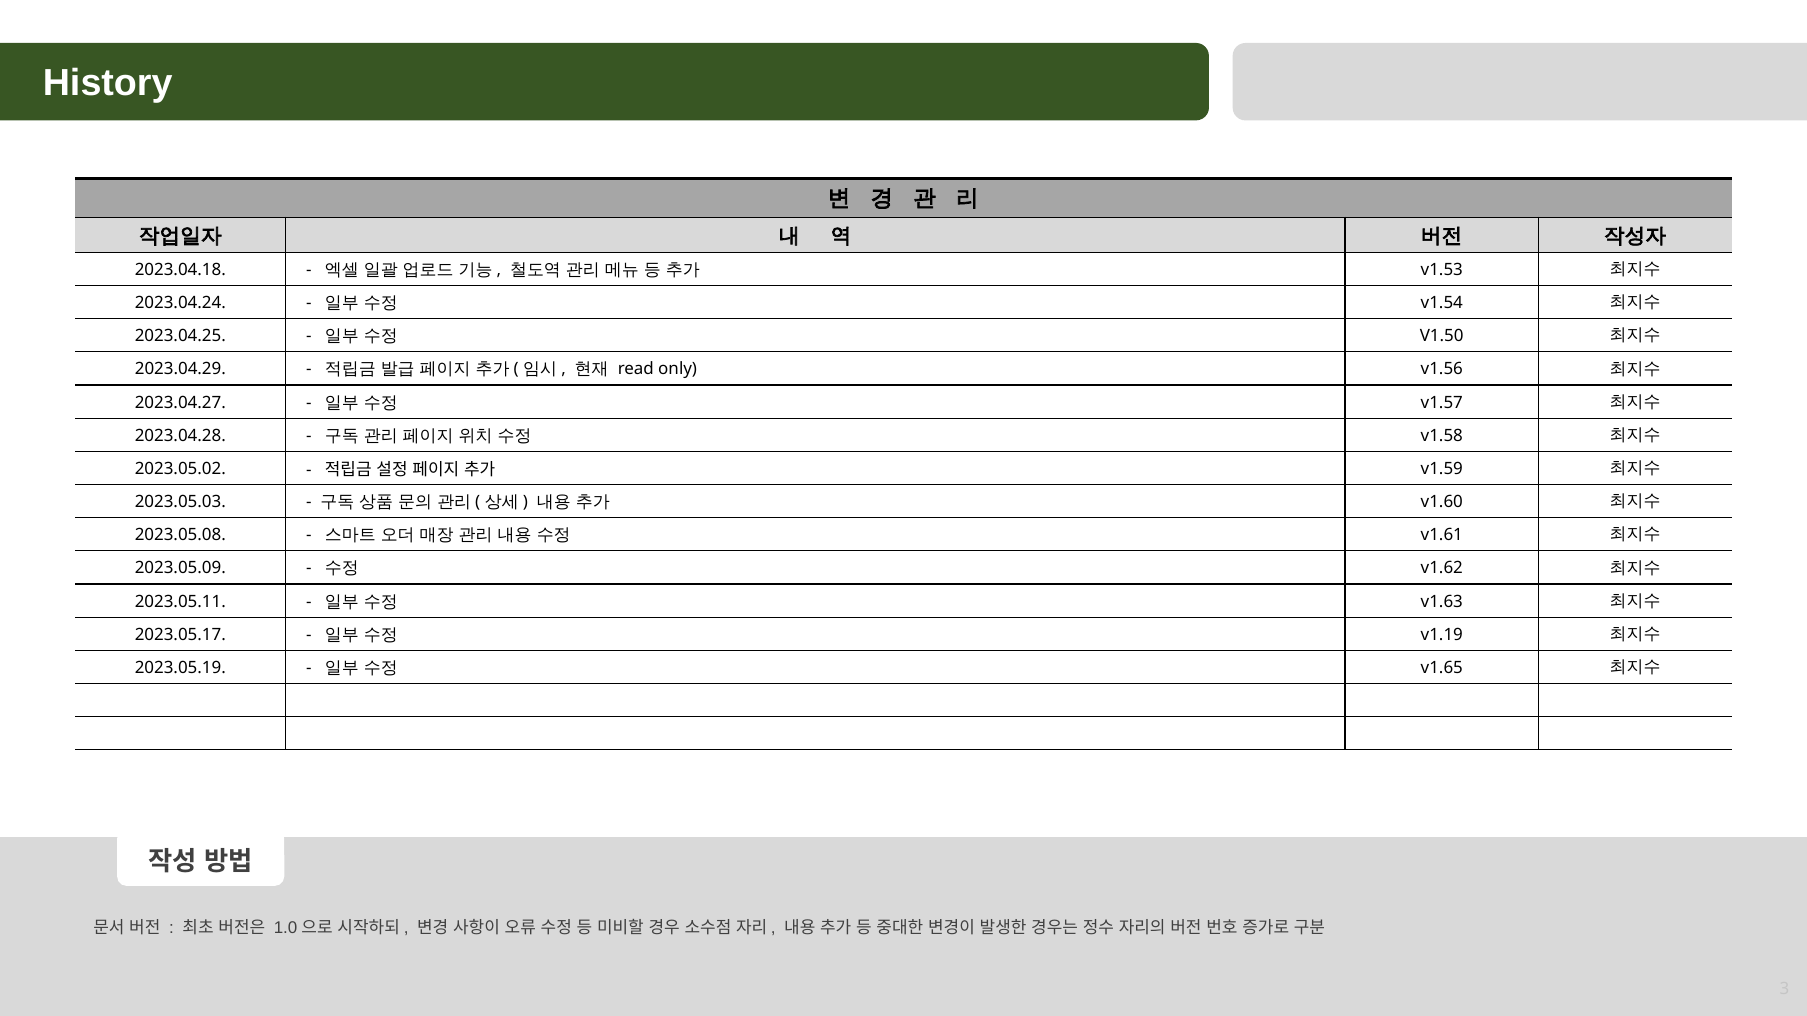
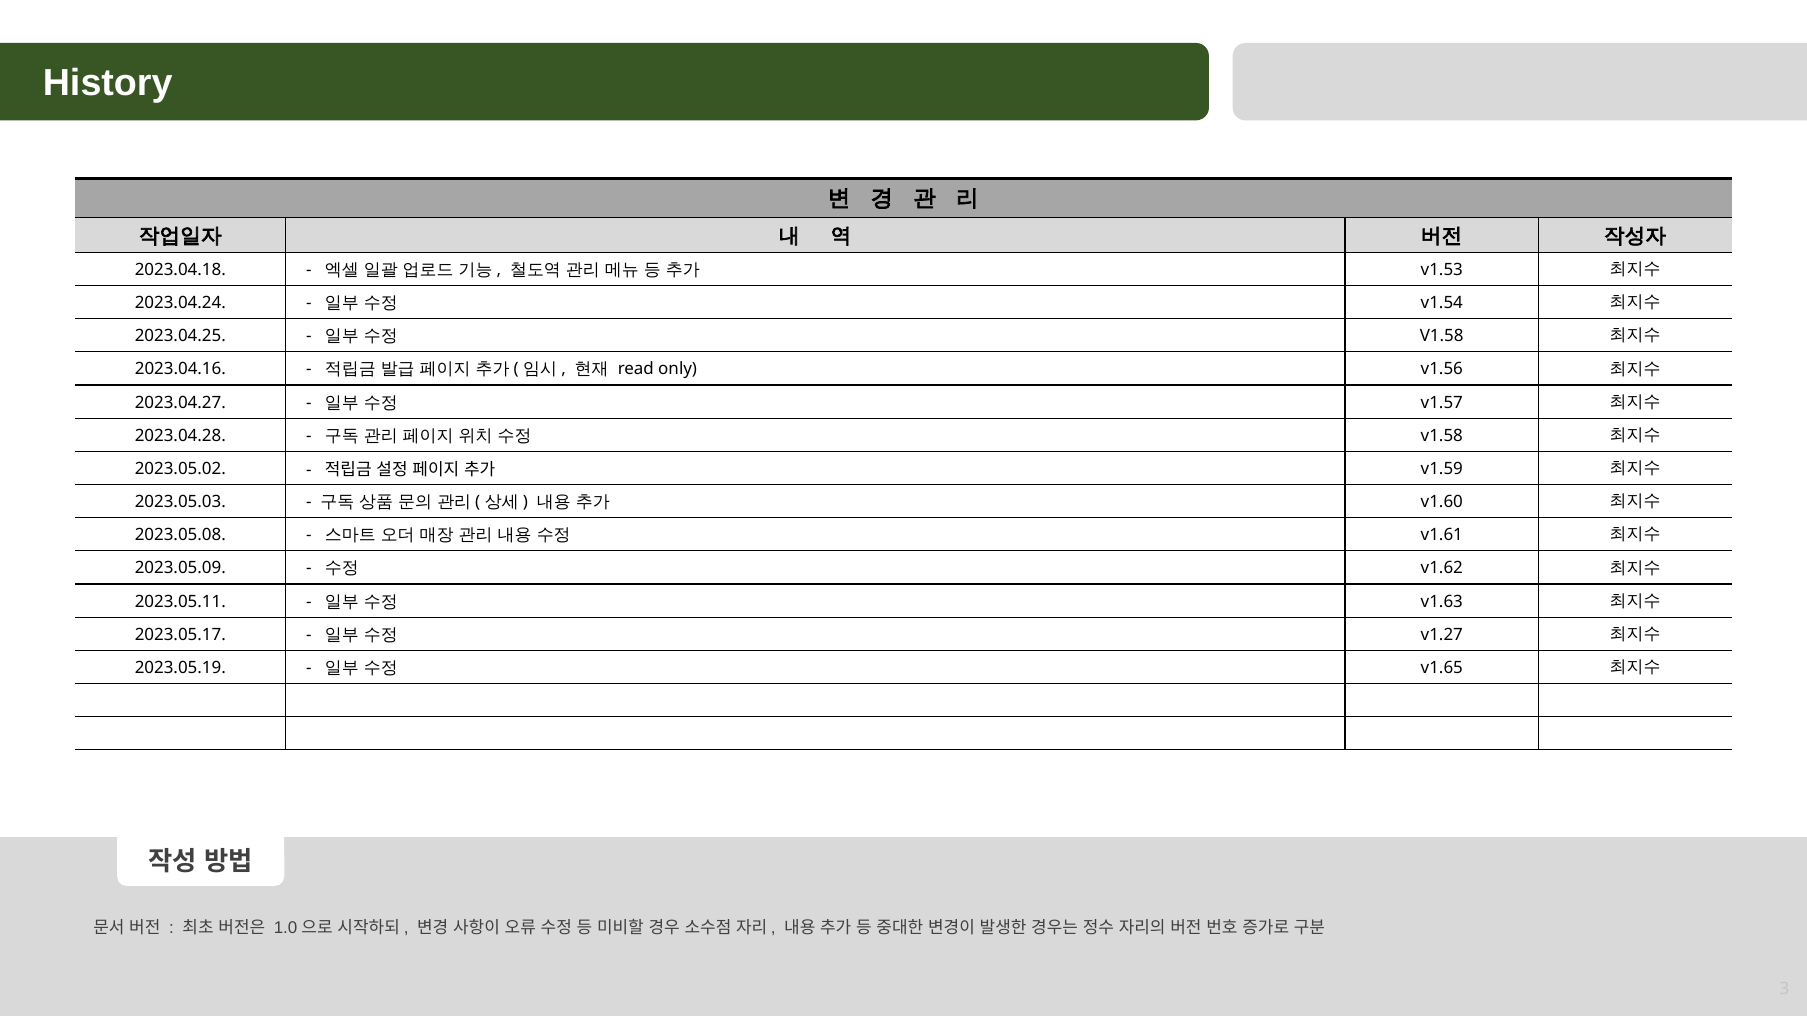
V1.50: V1.50 -> V1.58 (1442, 336)
2023.04.29: 2023.04.29 -> 2023.04.16 (180, 369)
v1.19: v1.19 -> v1.27 (1442, 635)
